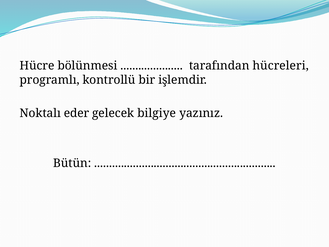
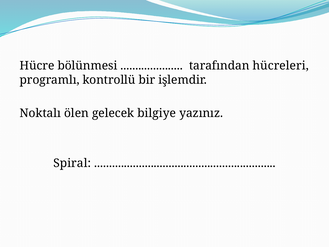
eder: eder -> ölen (76, 113)
Bütün: Bütün -> Spiral (72, 163)
